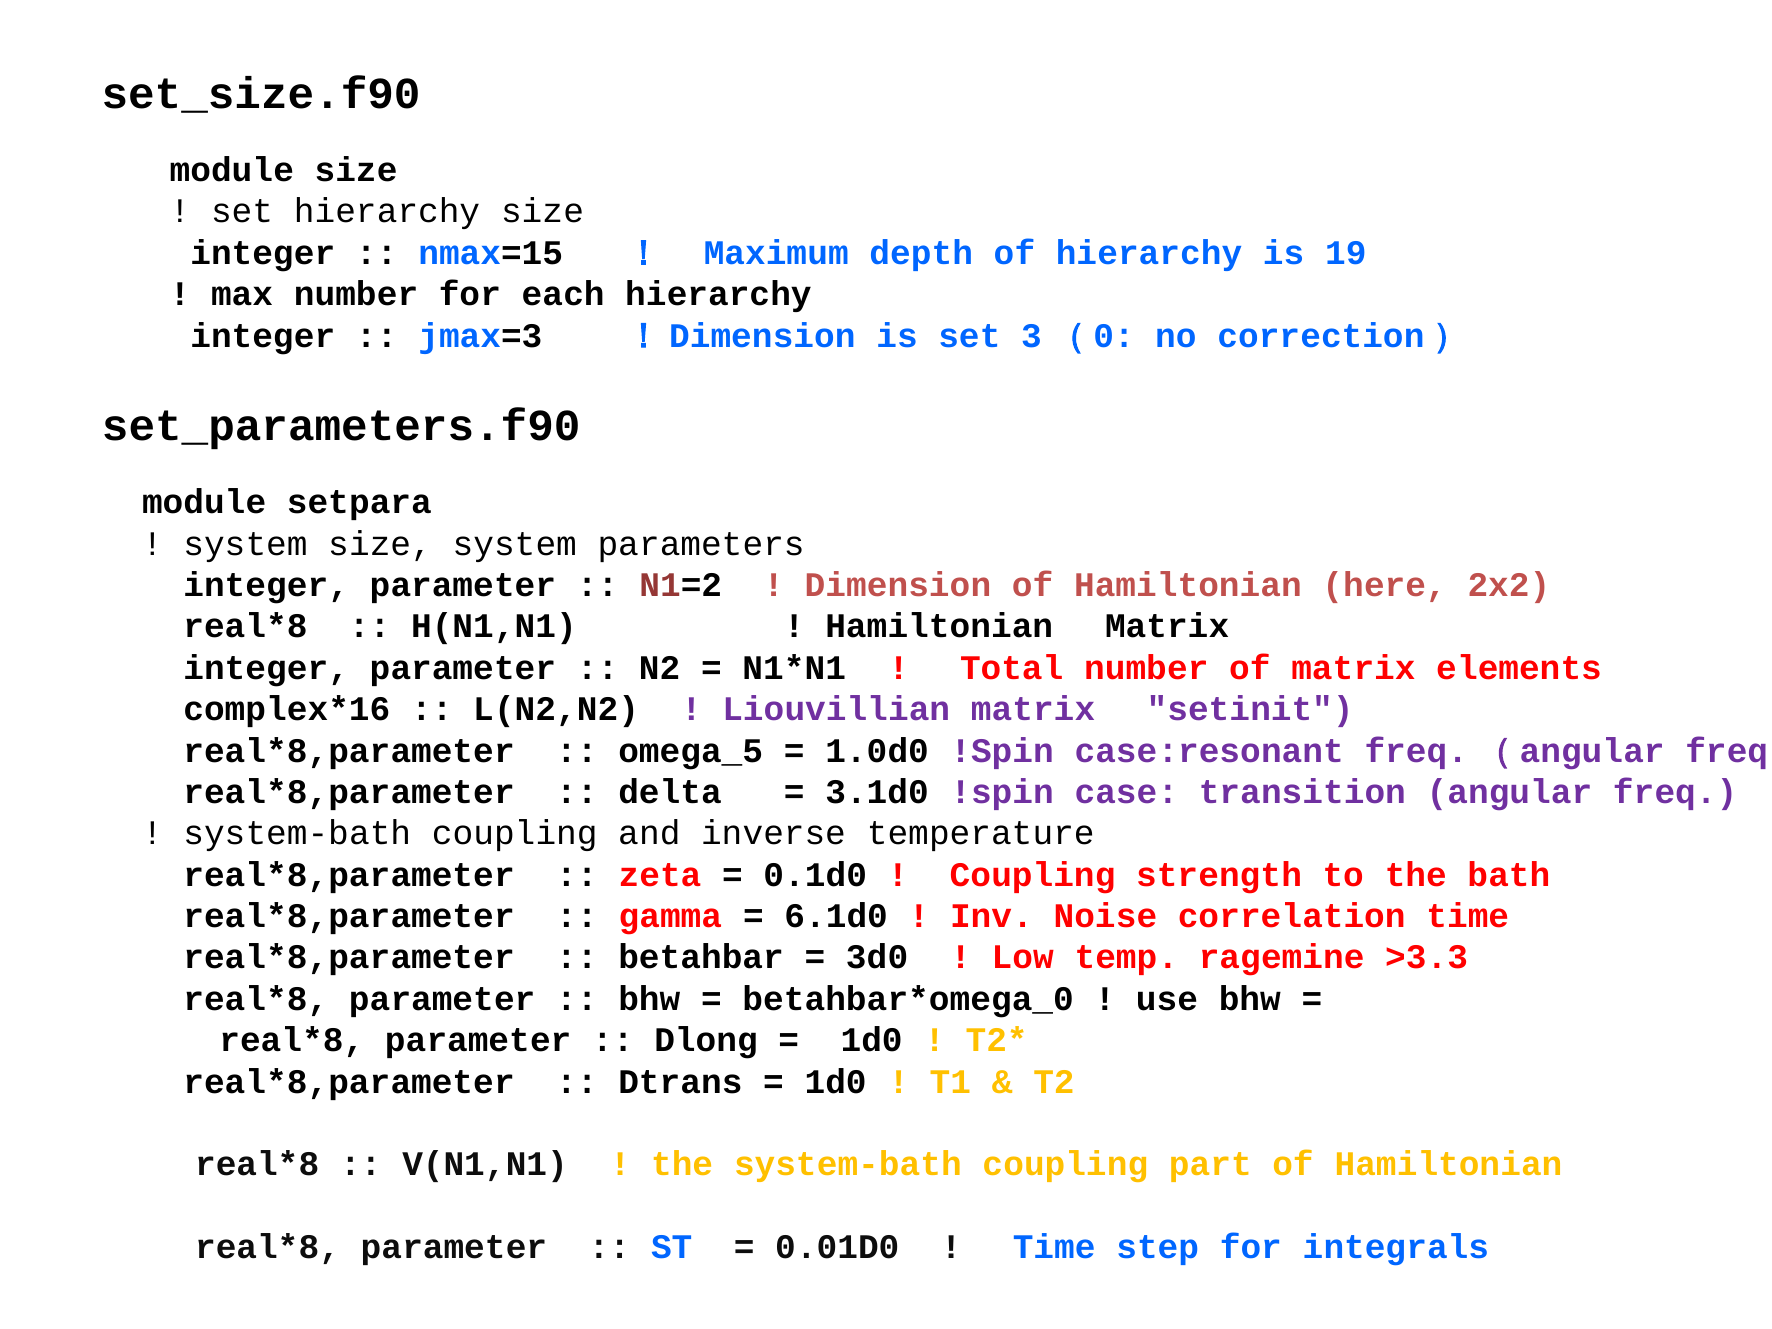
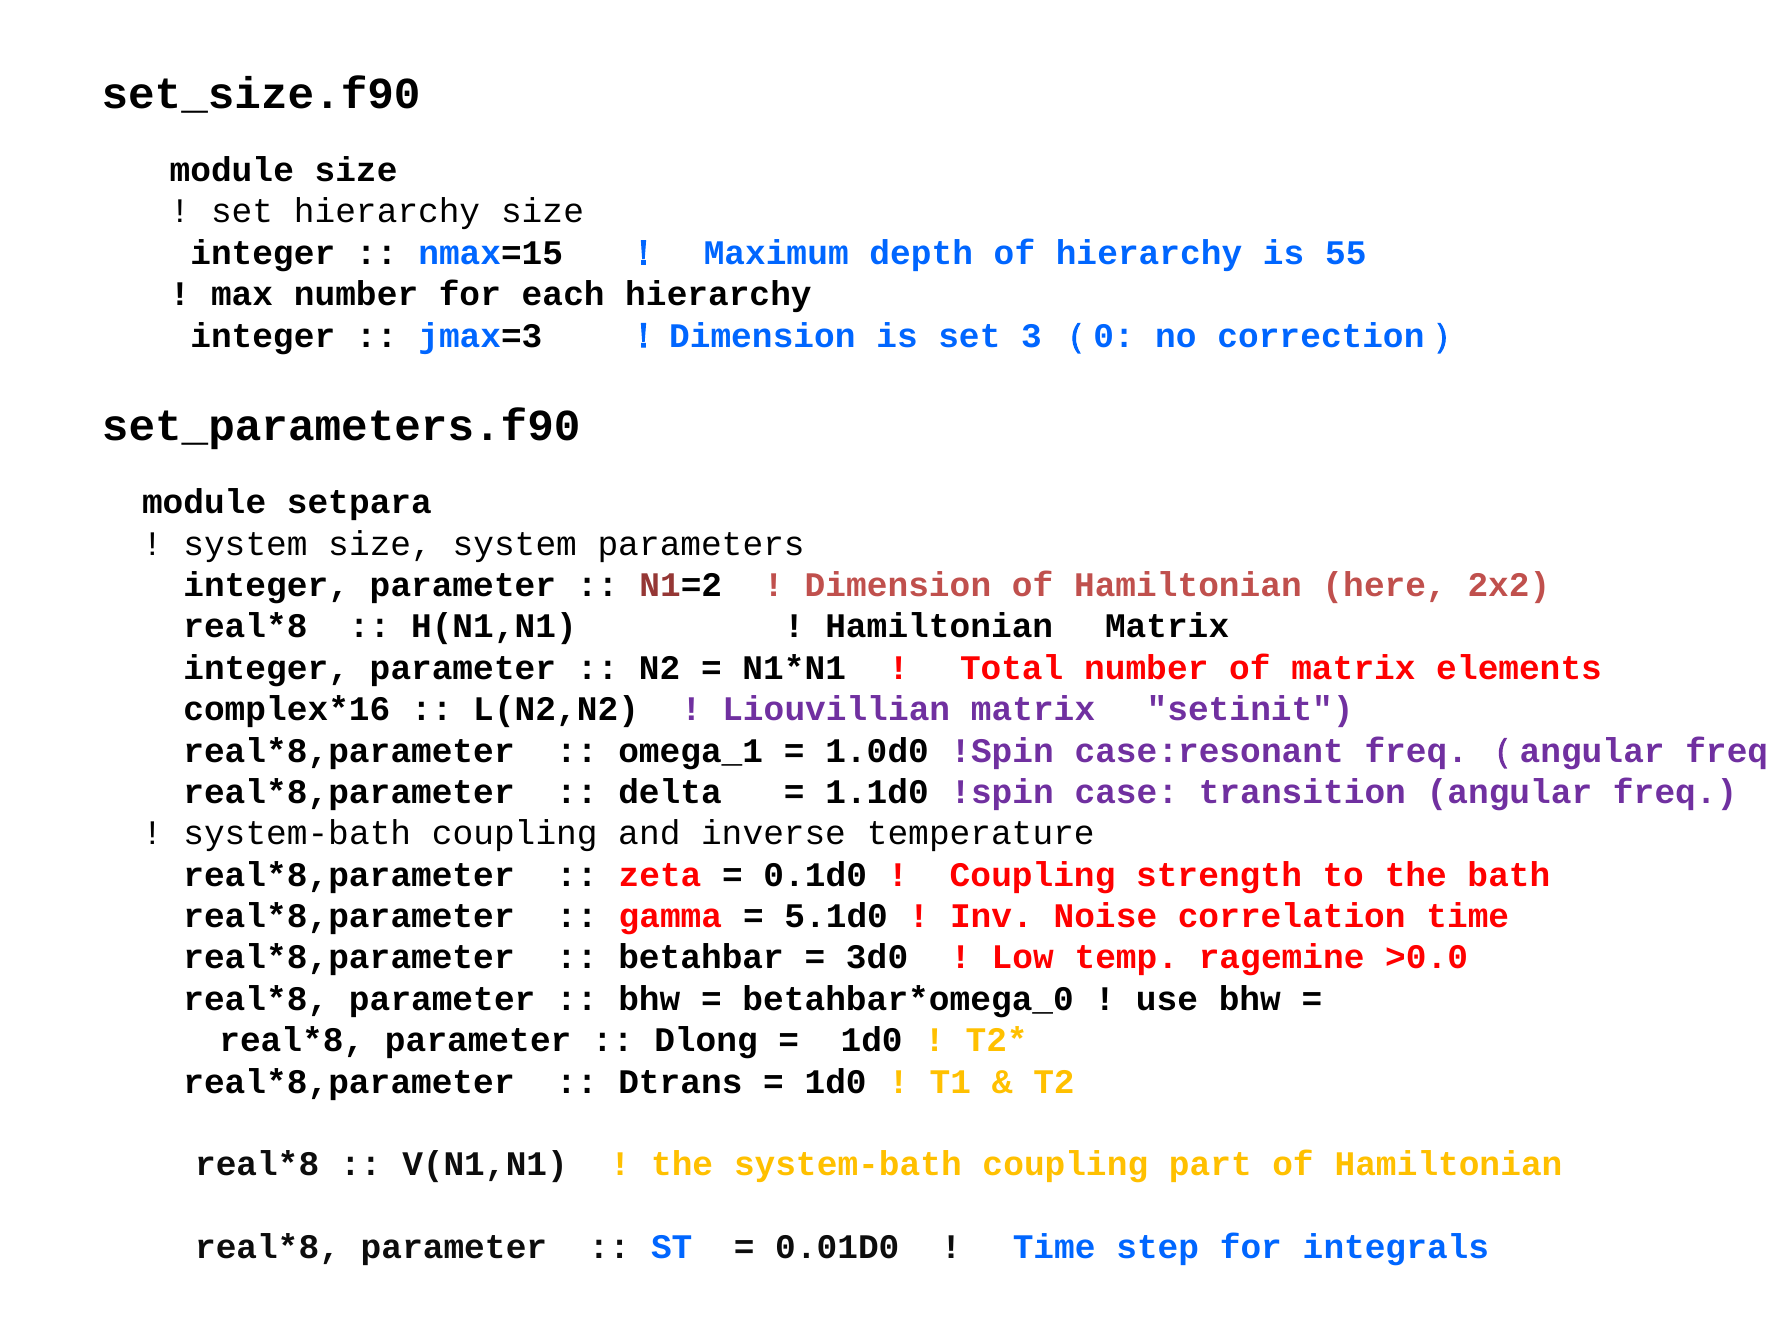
19: 19 -> 55 (1346, 253)
omega_5: omega_5 -> omega_1 (691, 751)
3.1d0: 3.1d0 -> 1.1d0 (877, 792)
6.1d0: 6.1d0 -> 5.1d0 (836, 916)
>3.3: >3.3 -> >0.0 (1427, 958)
